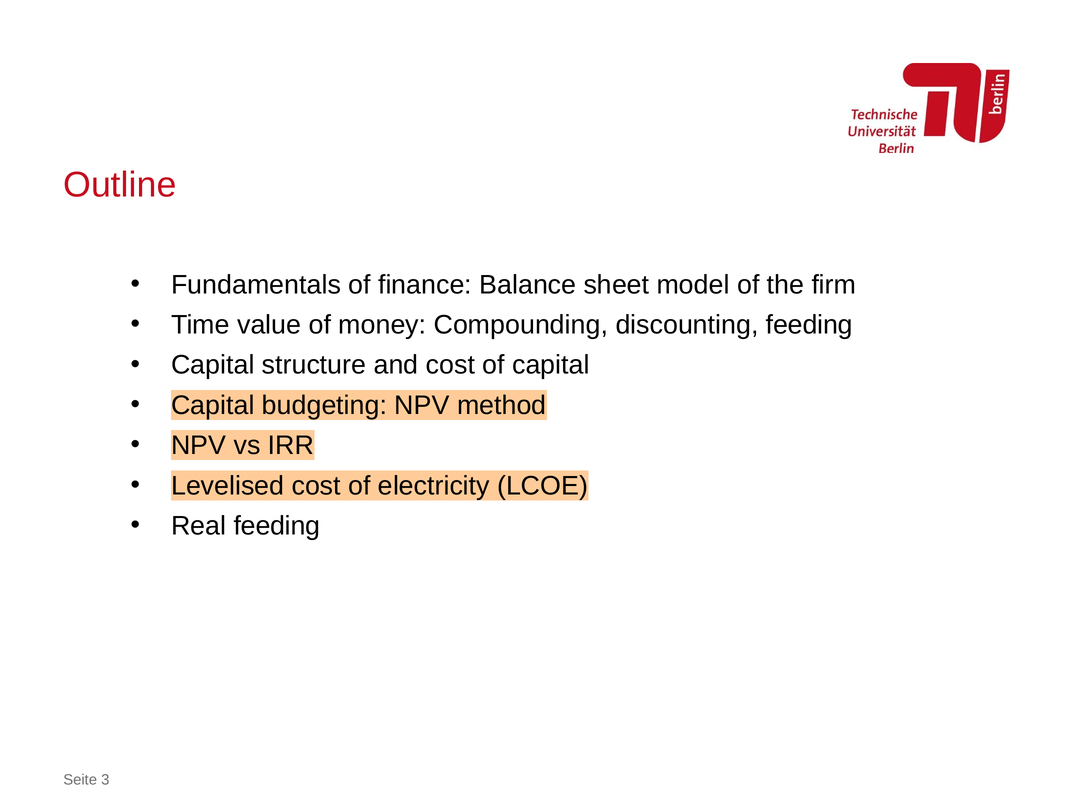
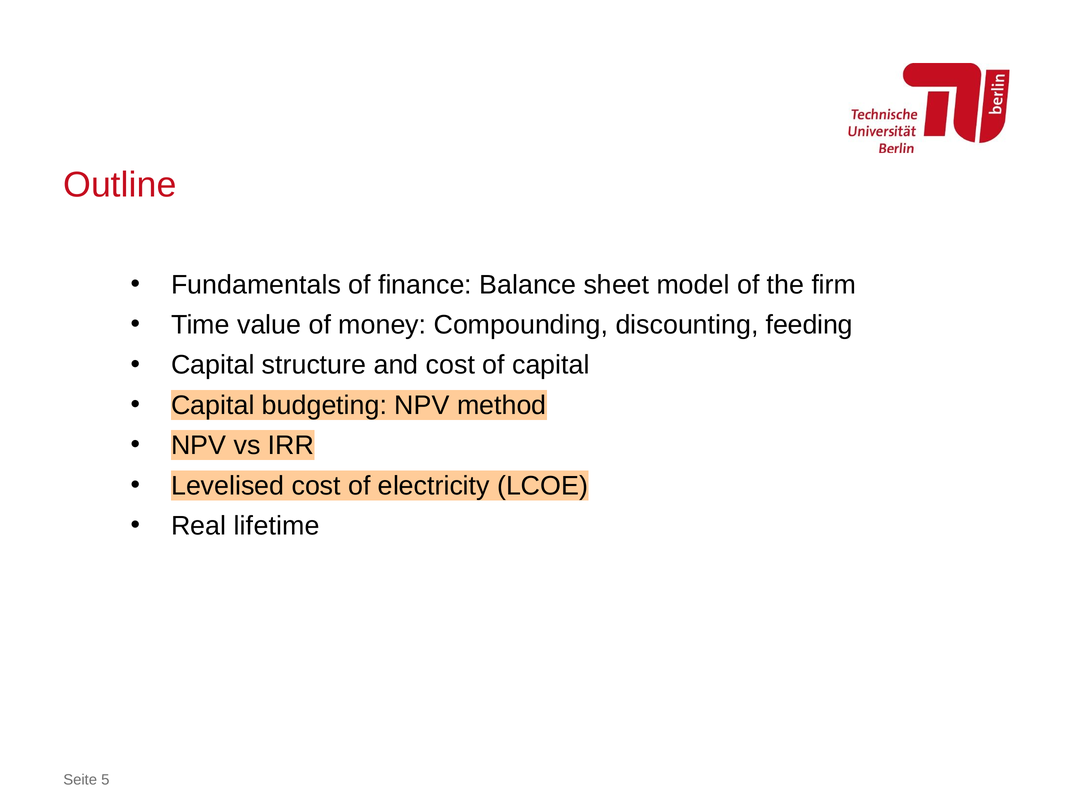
Real feeding: feeding -> lifetime (277, 526)
3: 3 -> 5 (105, 780)
